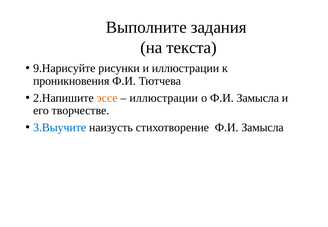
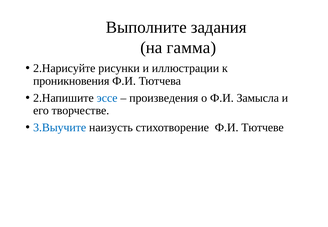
текста: текста -> гамма (191, 48)
9.Нарисуйте: 9.Нарисуйте -> 2.Нарисуйте (64, 68)
эссе colour: orange -> blue (107, 98)
иллюстрации: иллюстрации -> произведения (164, 98)
стихотворение Ф.И Замысла: Замысла -> Тютчеве (262, 128)
